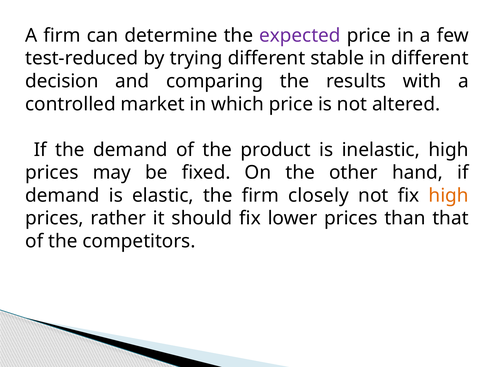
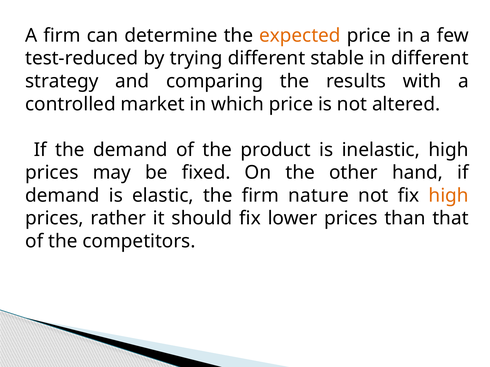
expected colour: purple -> orange (300, 36)
decision: decision -> strategy (62, 81)
closely: closely -> nature (319, 196)
